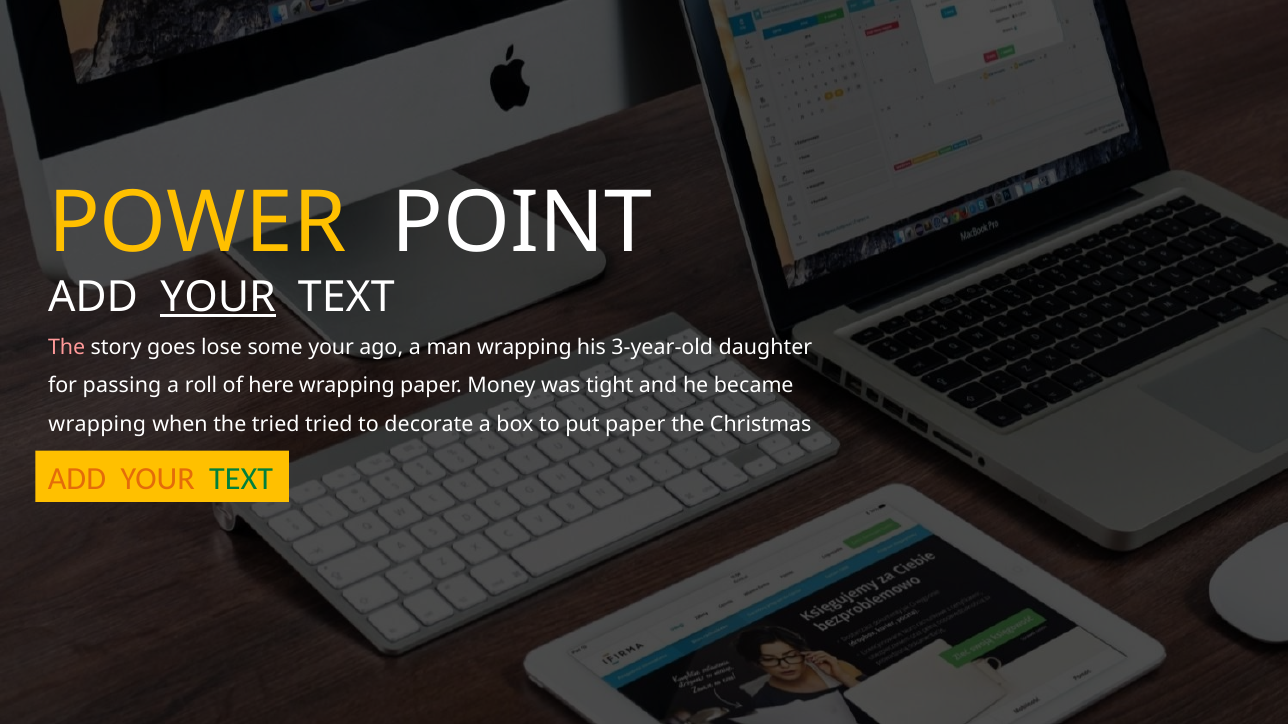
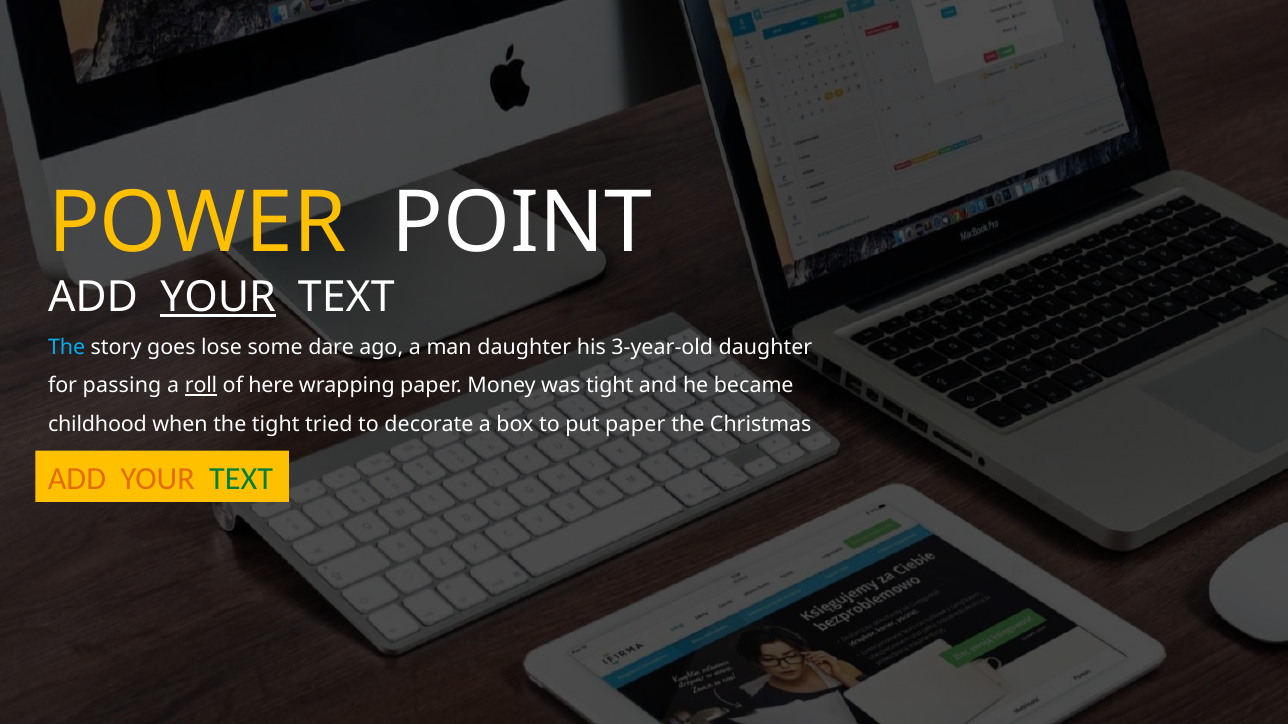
The colour: pink -> light blue (67, 347)
some your: your -> dare (331, 347)
man wrapping: wrapping -> daughter (524, 347)
roll underline: none -> present (201, 386)
wrapping: wrapping -> childhood (97, 425)
the tried: tried -> tight (276, 425)
